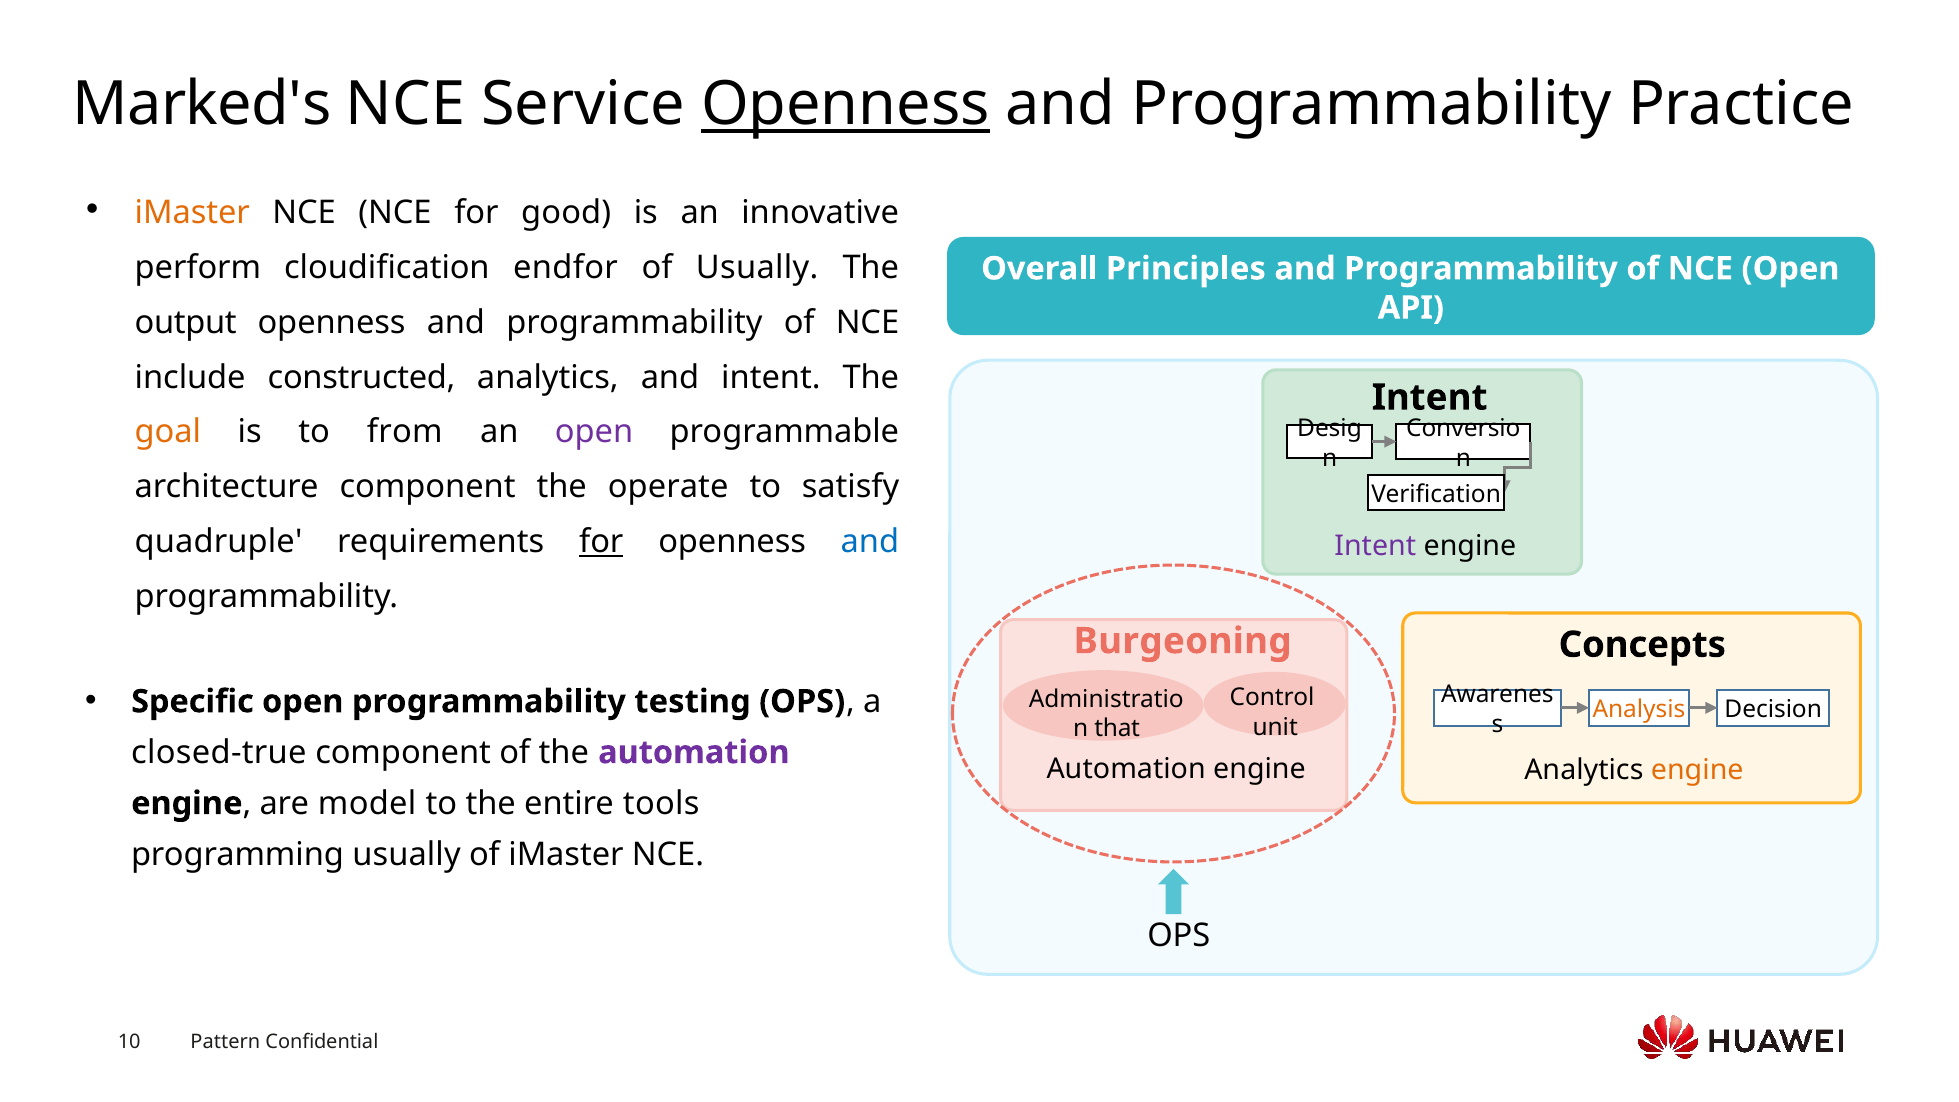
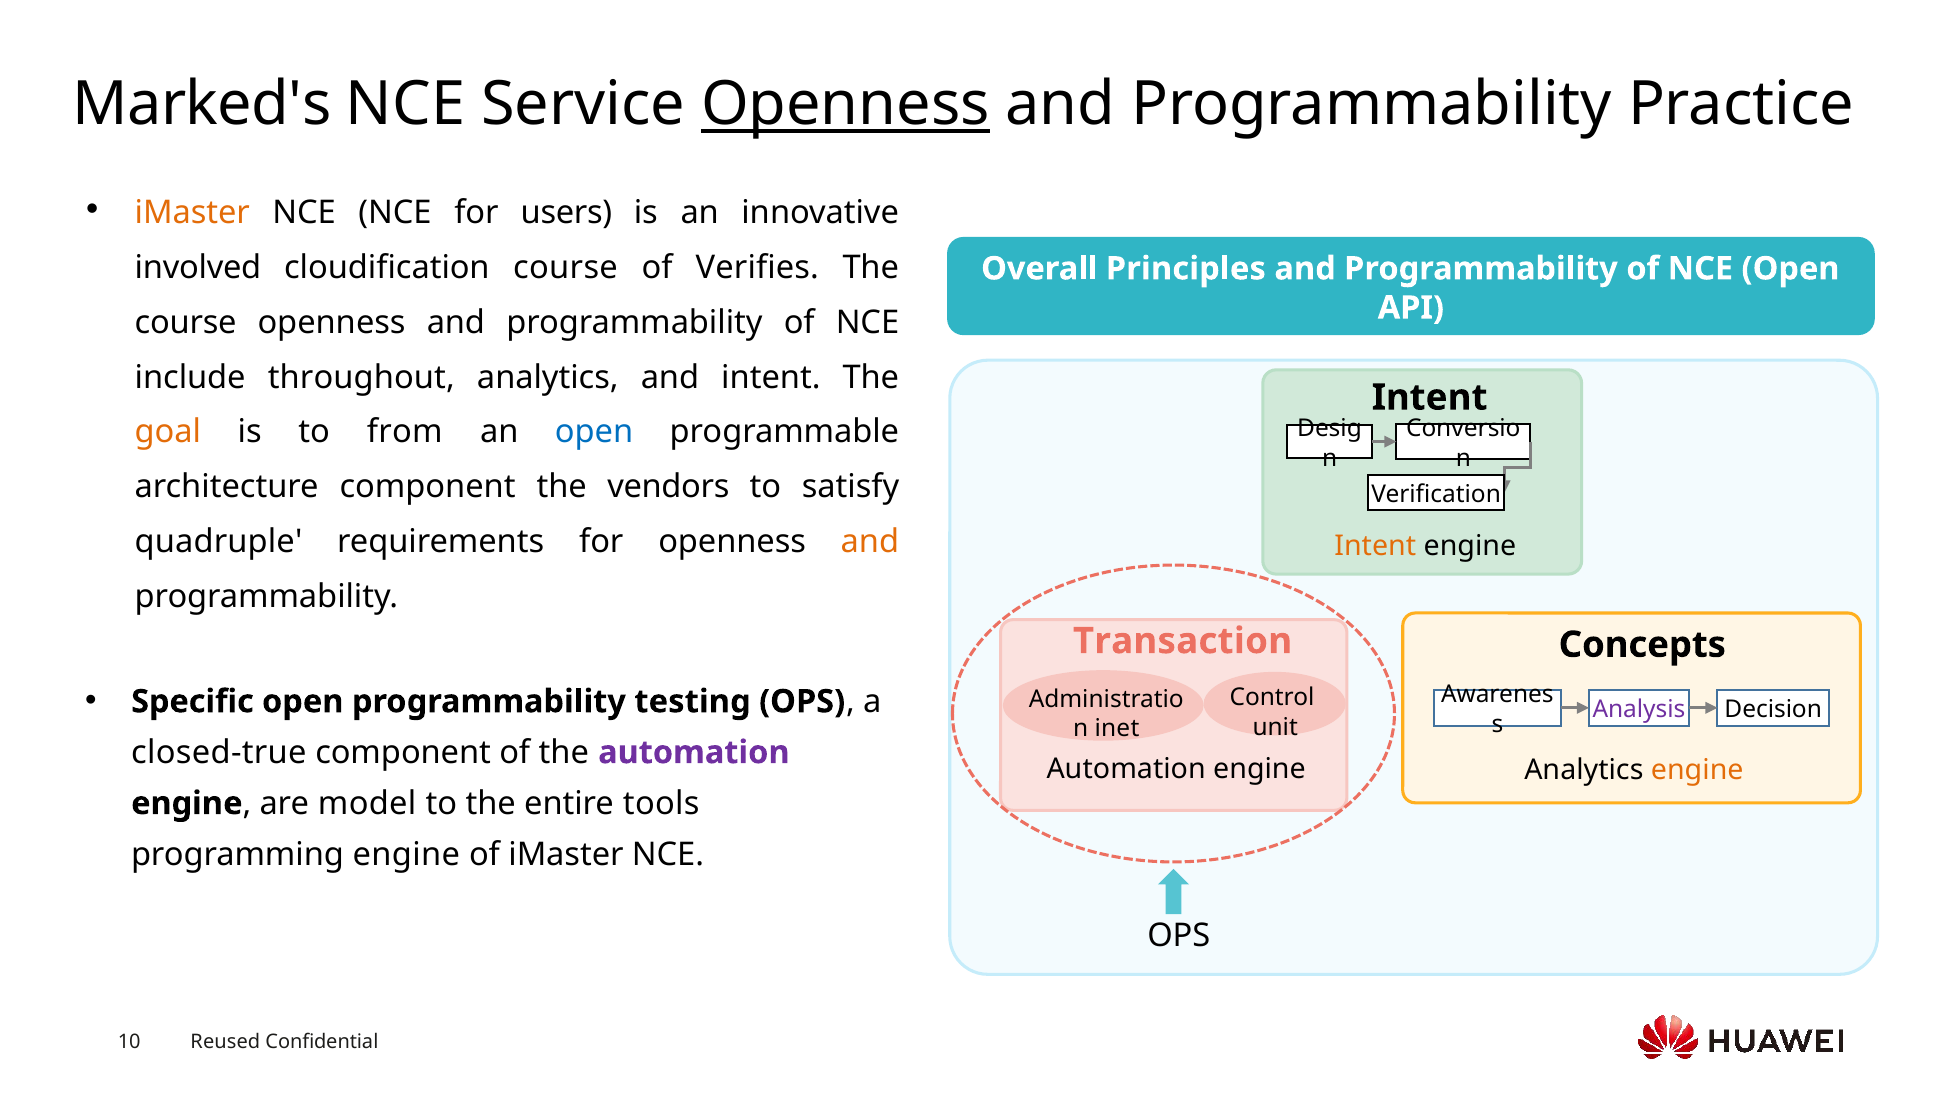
good: good -> users (566, 213)
perform: perform -> involved (198, 268)
cloudification endfor: endfor -> course (566, 268)
of Usually: Usually -> Verifies (757, 268)
output: output -> course (186, 323)
constructed: constructed -> throughout (361, 377)
open colour: purple -> blue (594, 432)
operate: operate -> vendors (668, 487)
for underline: present -> none (601, 542)
and colour: blue -> orange (870, 542)
Intent colour: purple -> orange (1375, 546)
Burgeoning: Burgeoning -> Transaction (1183, 641)
Analysis colour: orange -> purple (1639, 709)
that: that -> inet (1117, 728)
programming usually: usually -> engine (406, 854)
Pattern: Pattern -> Reused (225, 1042)
